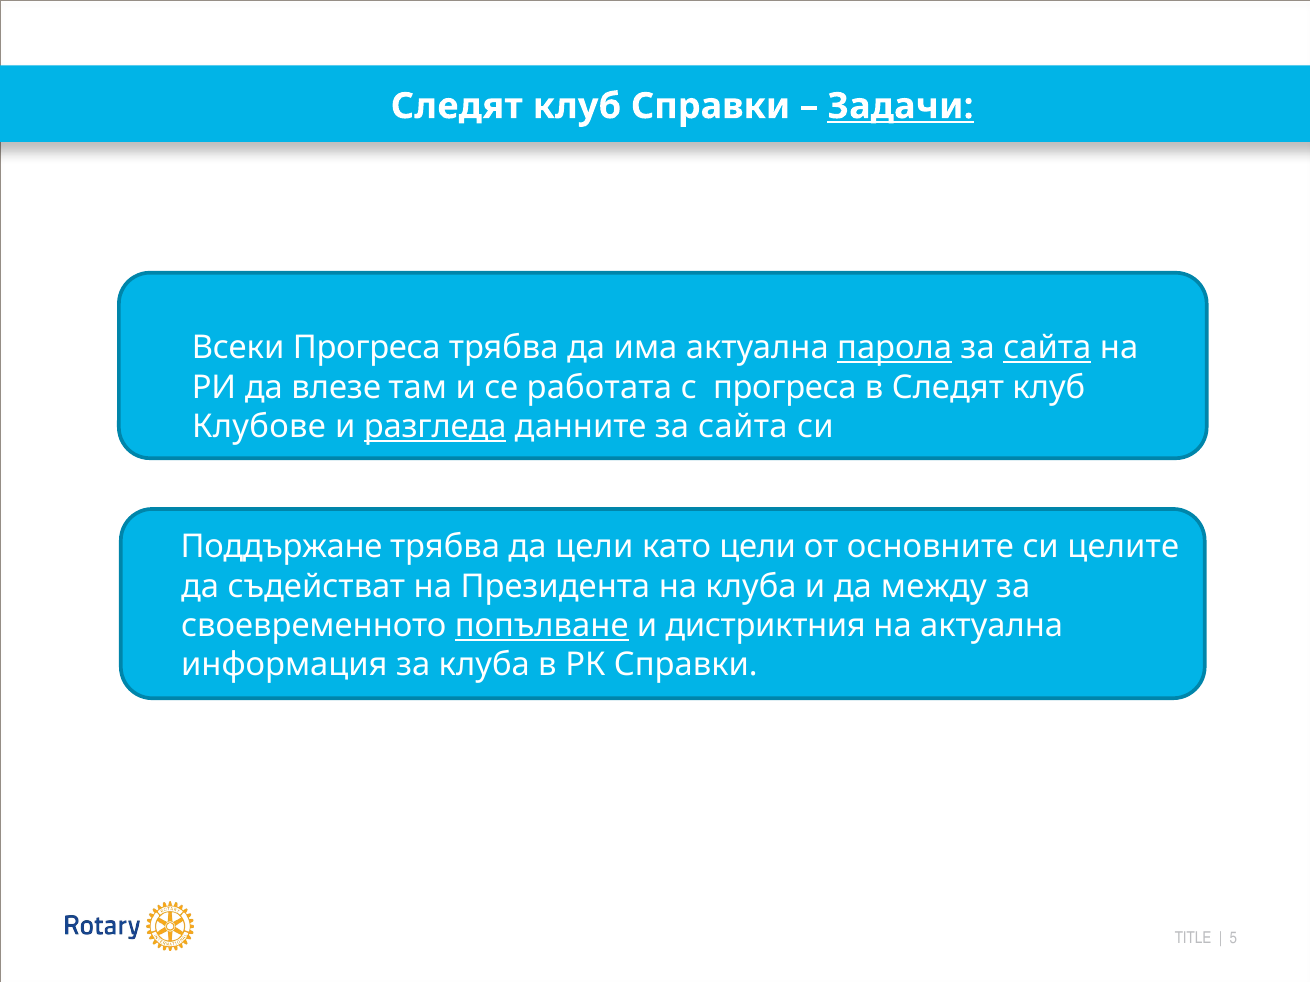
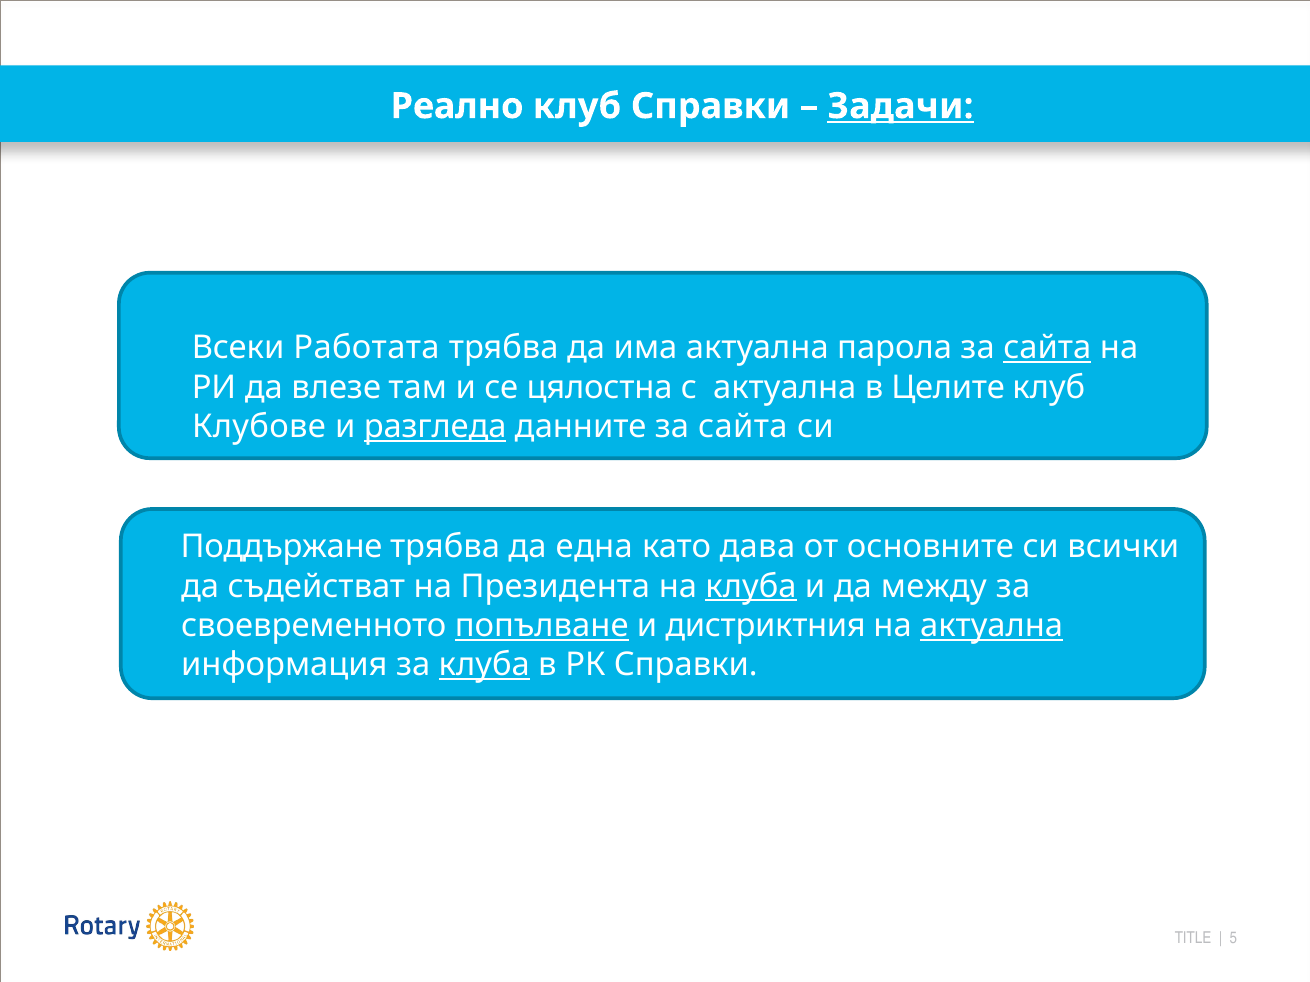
Следят: Следят -> Реално (457, 106)
Всеки Прогреса: Прогреса -> Работата (366, 348)
парола underline: present -> none (895, 348)
работата: работата -> цялостна (600, 388)
с прогреса: прогреса -> актуална (785, 388)
в Следят: Следят -> Целите (948, 388)
да цели: цели -> една (594, 547)
като цели: цели -> дава (757, 547)
целите: целите -> всички (1123, 547)
клуба underline: none -> present (751, 587)
актуална underline: none -> present (992, 626)
клуба underline: none -> present (484, 665)
